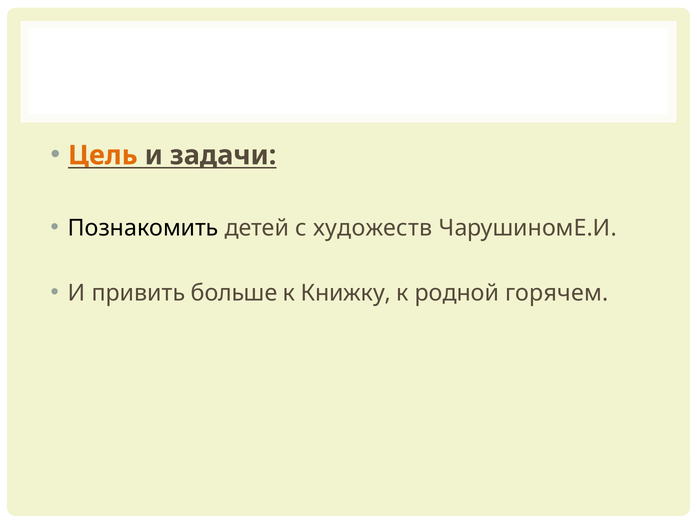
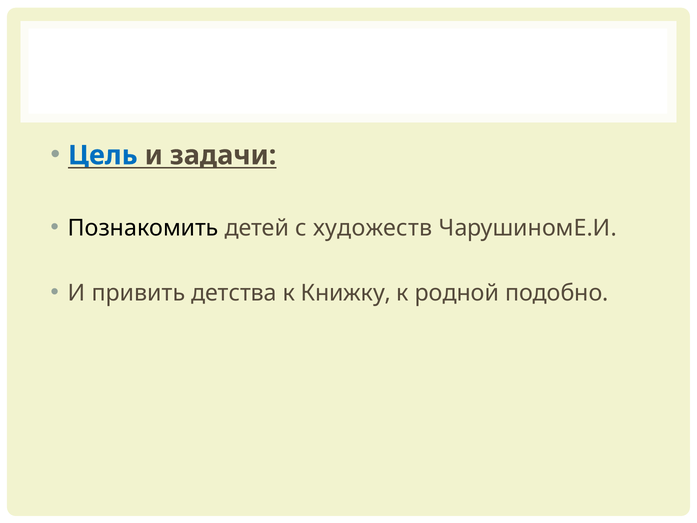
Цель colour: orange -> blue (103, 155)
больше: больше -> детства (234, 293)
горячем: горячем -> подобно (557, 293)
